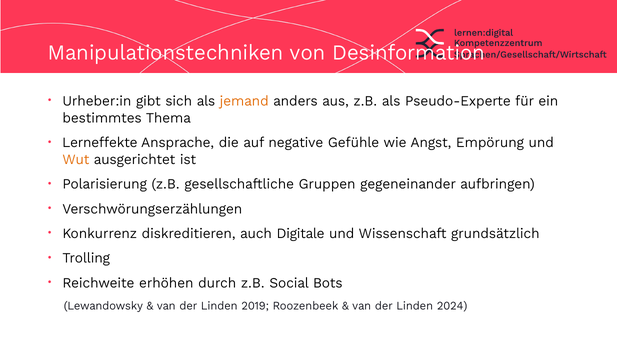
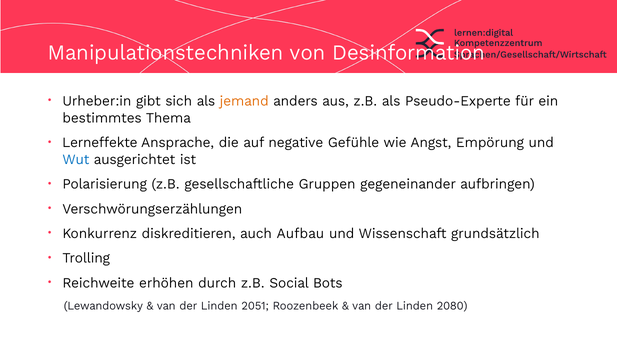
Wut colour: orange -> blue (76, 160)
Digitale: Digitale -> Aufbau (300, 234)
2019: 2019 -> 2051 (255, 306)
2024: 2024 -> 2080 (452, 306)
